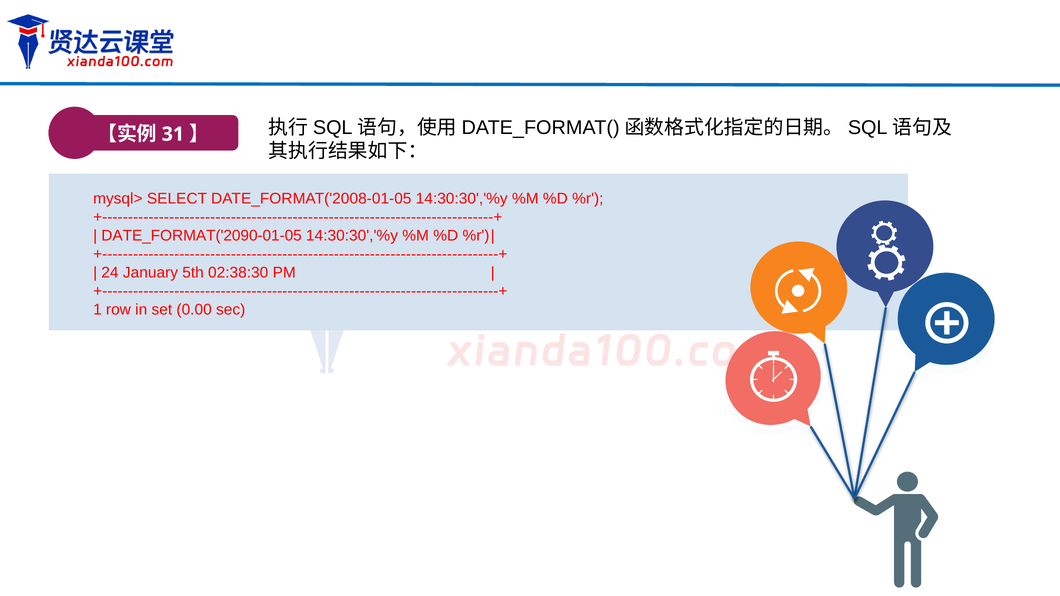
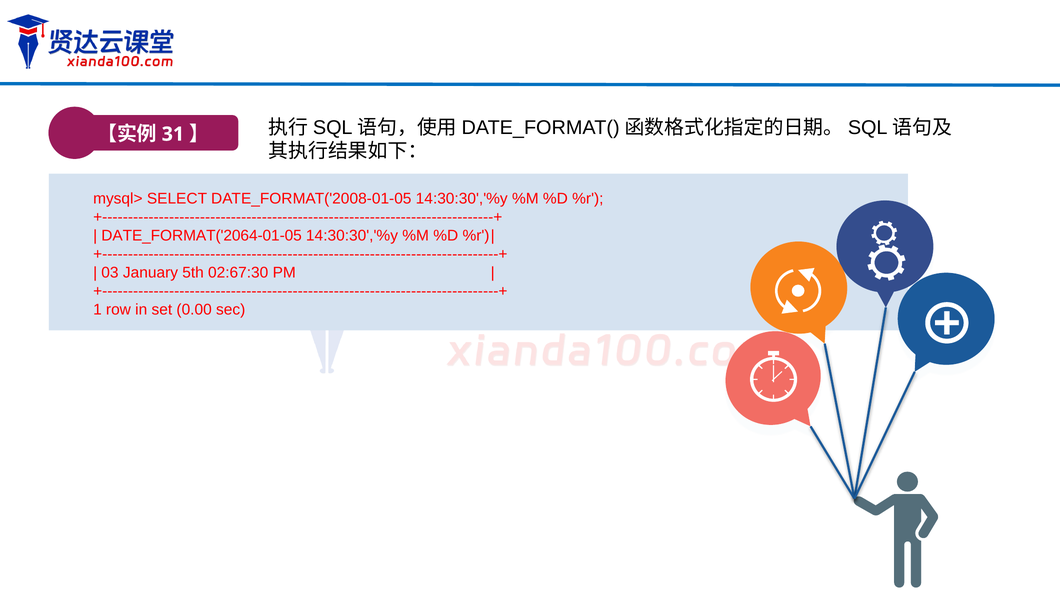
DATE_FORMAT('2090-01-05: DATE_FORMAT('2090-01-05 -> DATE_FORMAT('2064-01-05 (202, 236)
24: 24 -> 03 (110, 273)
02:38:30: 02:38:30 -> 02:67:30 (238, 273)
